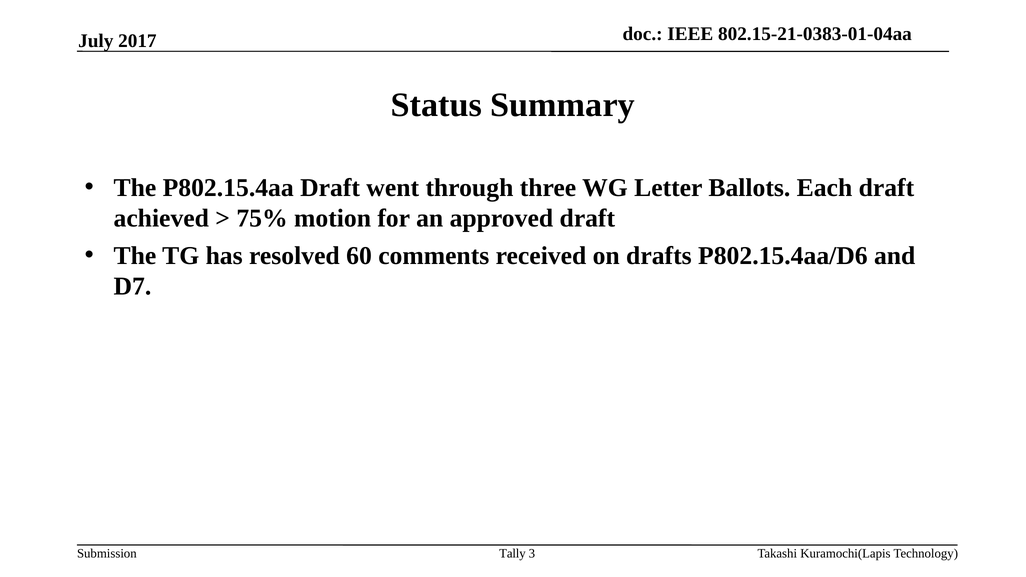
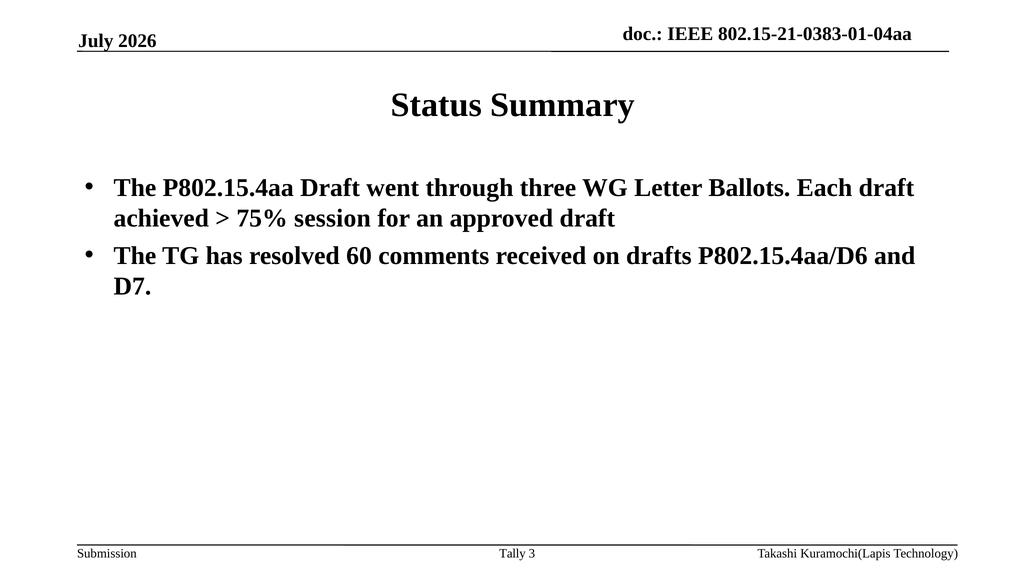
2017: 2017 -> 2026 (137, 41)
motion: motion -> session (332, 219)
